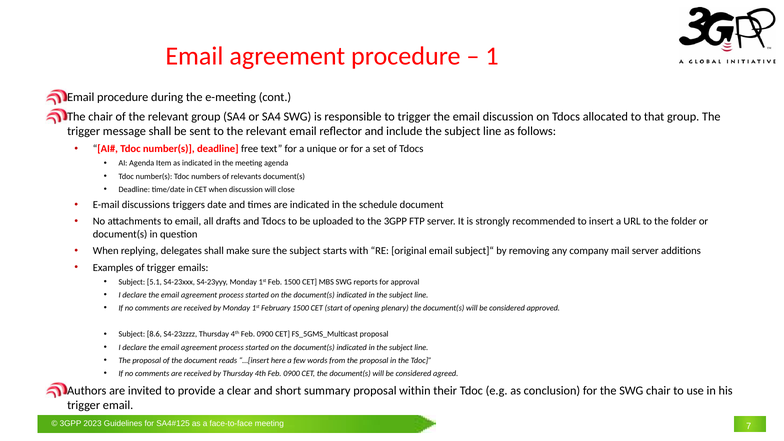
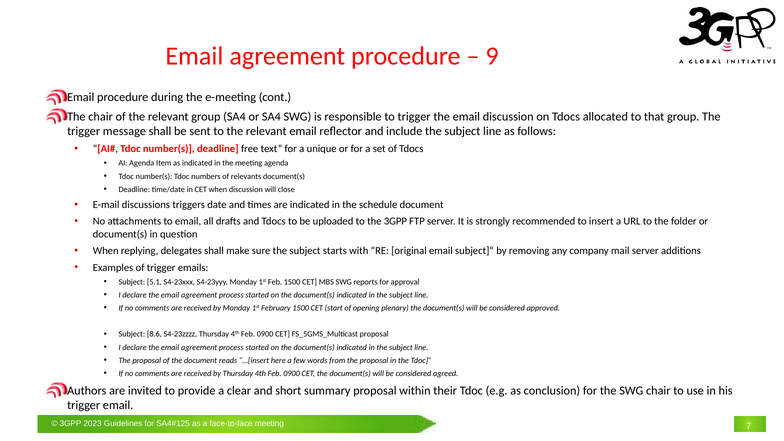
1: 1 -> 9 (492, 56)
